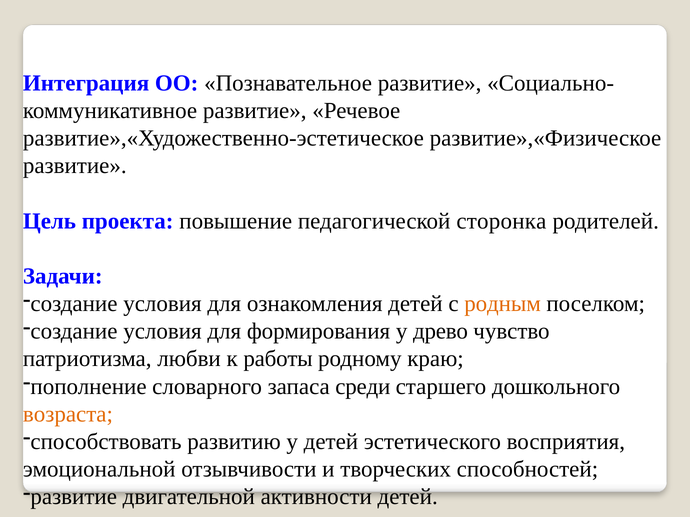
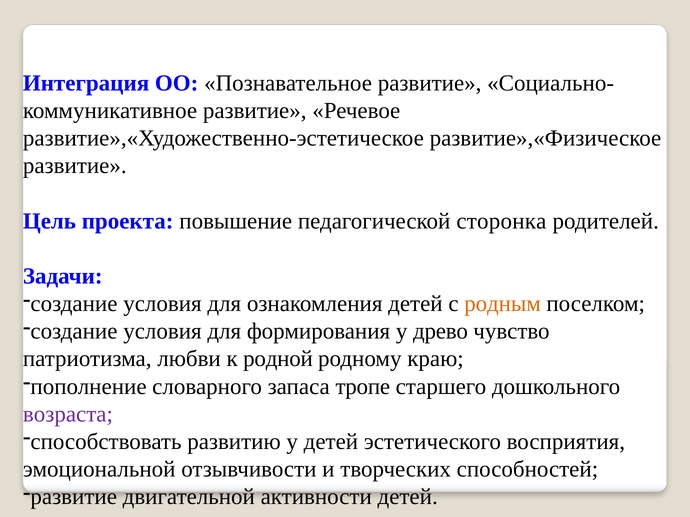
работы: работы -> родной (278, 359)
среди: среди -> тропе (363, 387)
возраста colour: orange -> purple (68, 414)
